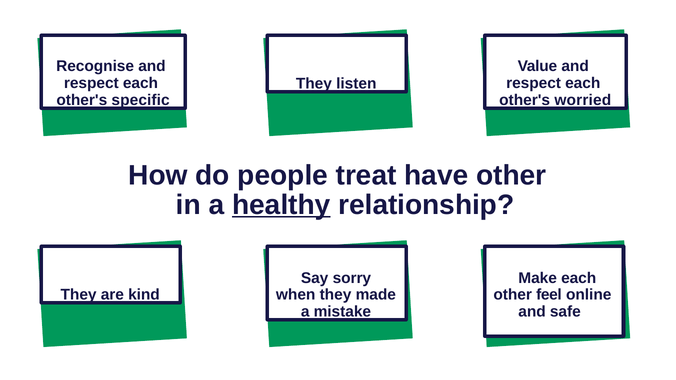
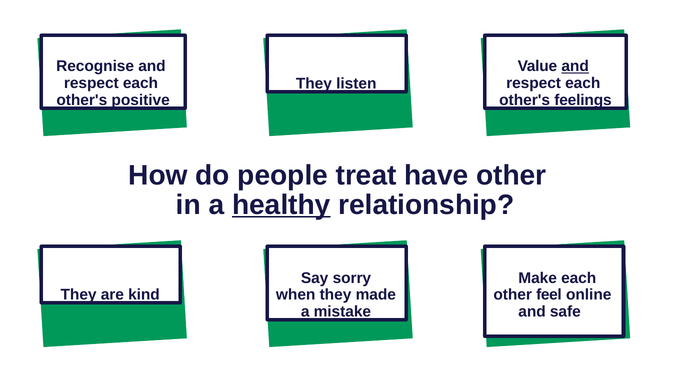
and underline: none -> present (575, 66)
specific: specific -> positive (141, 100)
worried: worried -> feelings (583, 100)
